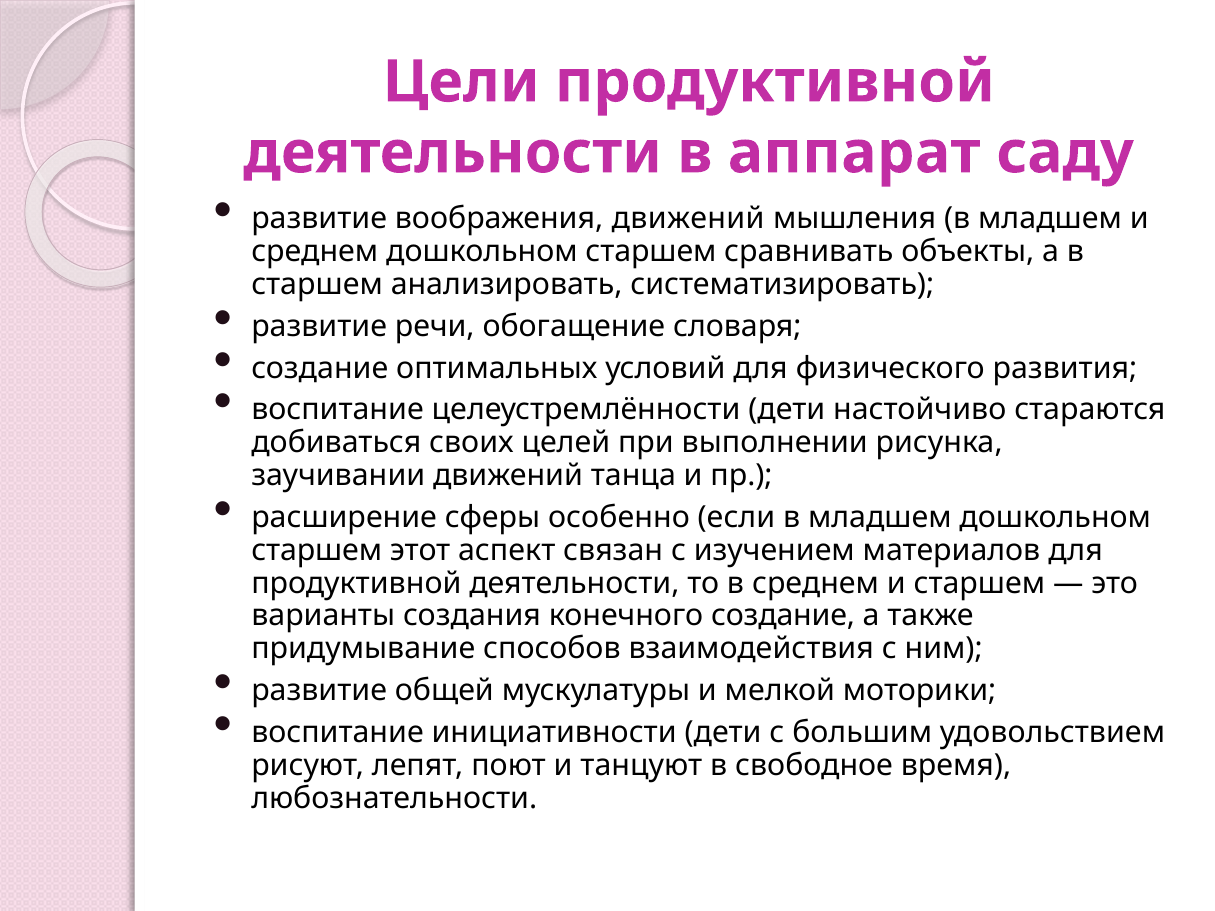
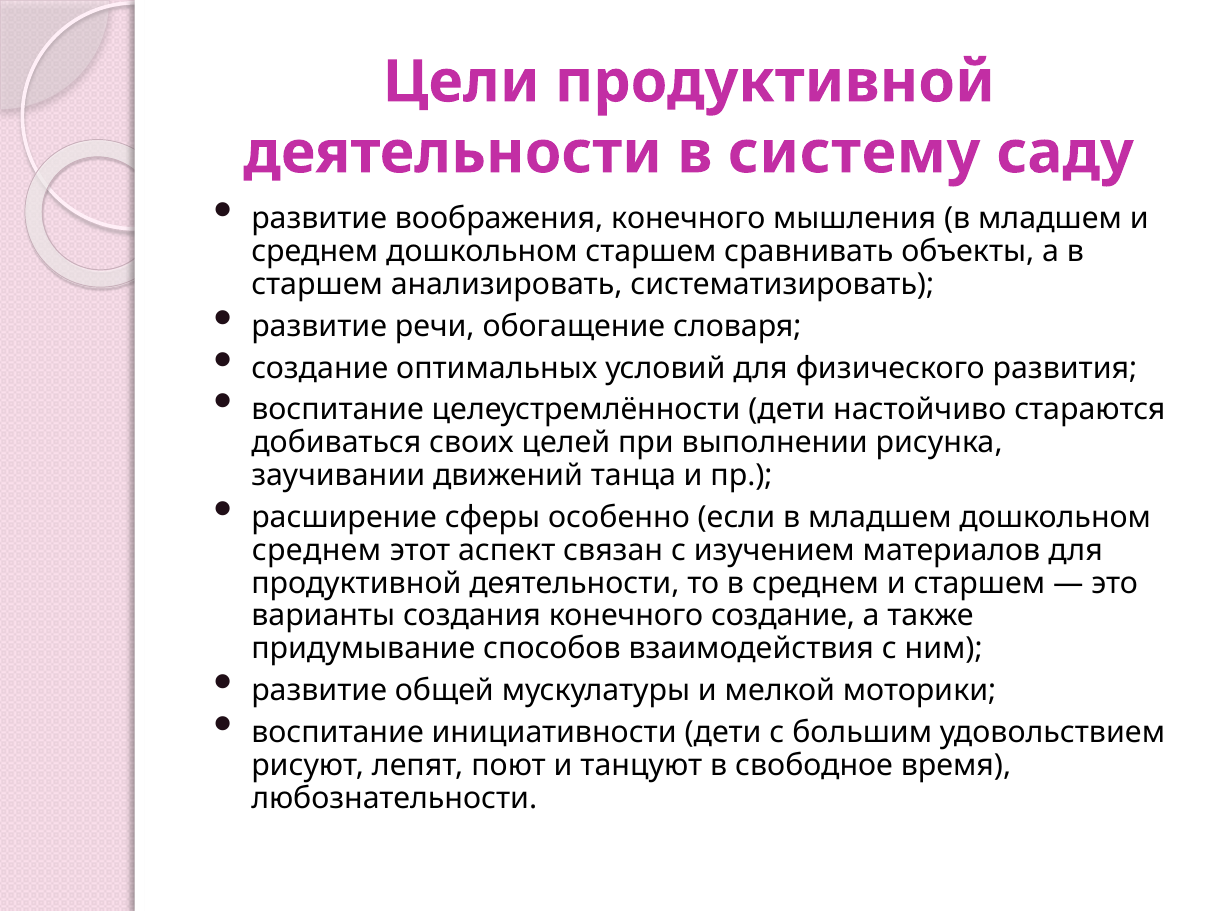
аппарат: аппарат -> систему (854, 153)
воображения движений: движений -> конечного (688, 219)
старшем: старшем -> среднем (317, 550)
